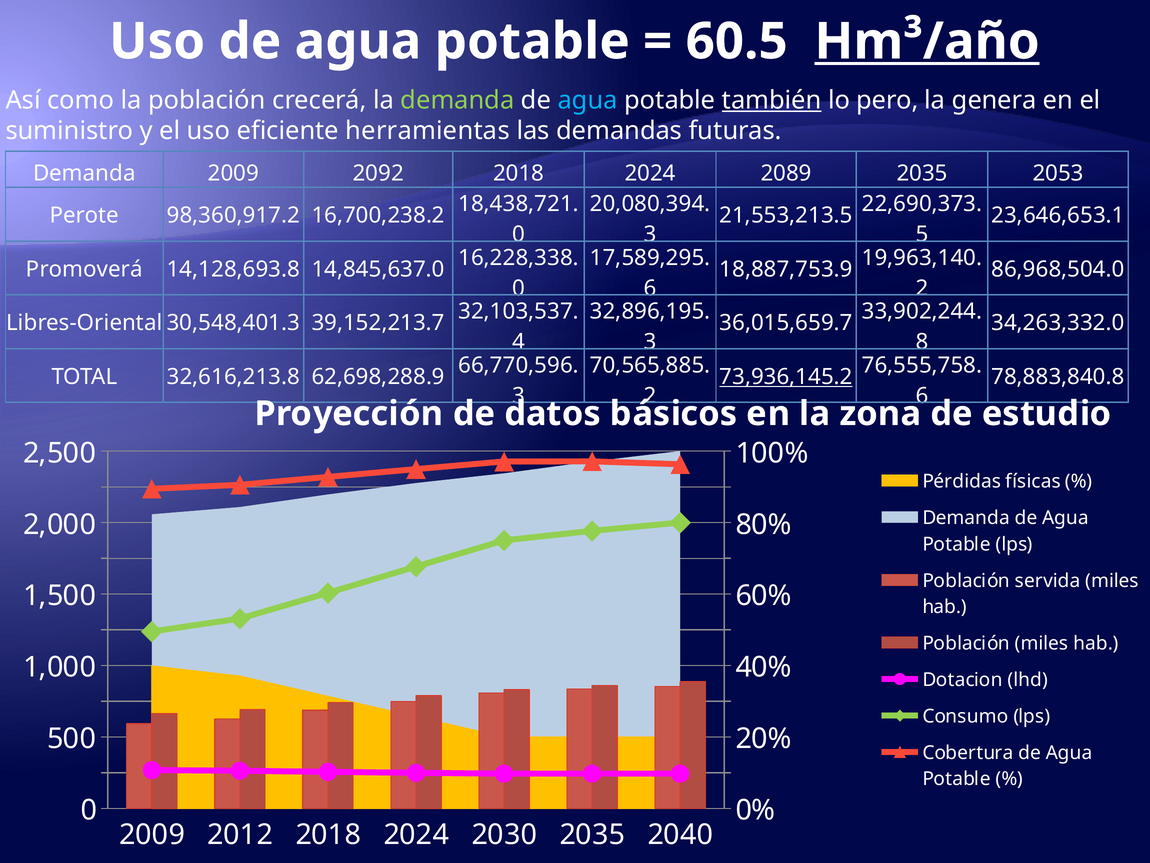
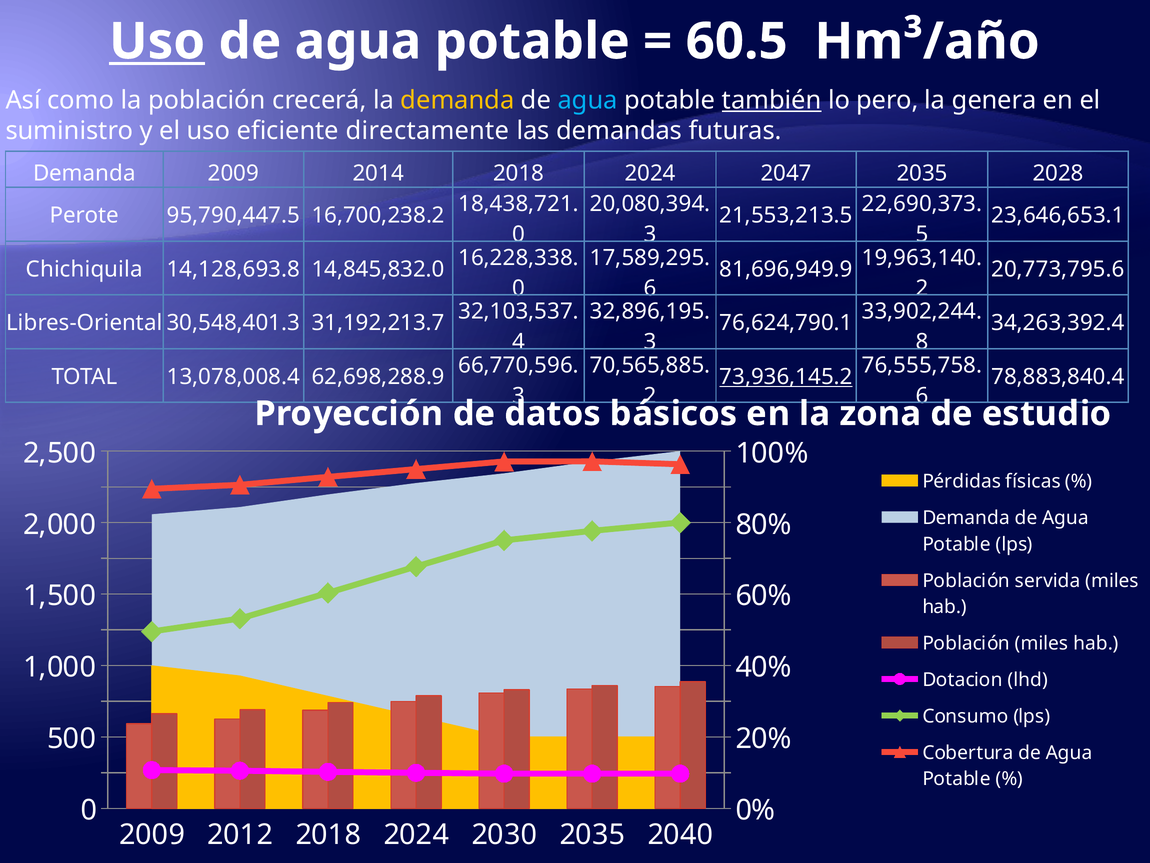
Uso underline: none -> present (157, 41)
Hm³/año underline: present -> none (927, 41)
demanda colour: light green -> yellow (457, 100)
herramientas: herramientas -> directamente (428, 131)
2092: 2092 -> 2014 (378, 173)
2089: 2089 -> 2047 (786, 173)
2053: 2053 -> 2028 (1058, 173)
98,360,917.2: 98,360,917.2 -> 95,790,447.5 (233, 215)
Promoverá: Promoverá -> Chichiquila (84, 269)
14,845,637.0: 14,845,637.0 -> 14,845,832.0 (378, 269)
18,887,753.9: 18,887,753.9 -> 81,696,949.9 (786, 269)
86,968,504.0: 86,968,504.0 -> 20,773,795.6 (1058, 269)
39,152,213.7: 39,152,213.7 -> 31,192,213.7 (378, 323)
36,015,659.7: 36,015,659.7 -> 76,624,790.1 (786, 323)
34,263,332.0: 34,263,332.0 -> 34,263,392.4 (1058, 323)
32,616,213.8: 32,616,213.8 -> 13,078,008.4 (233, 377)
78,883,840.8: 78,883,840.8 -> 78,883,840.4 (1058, 377)
